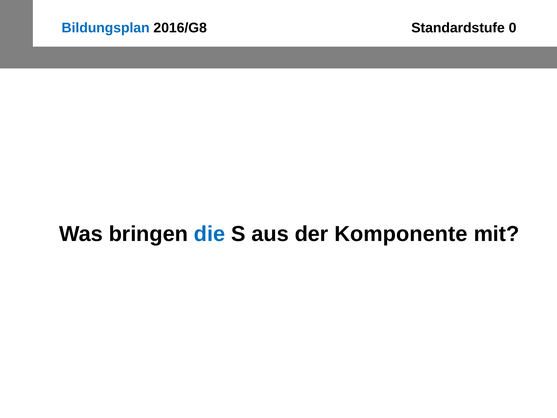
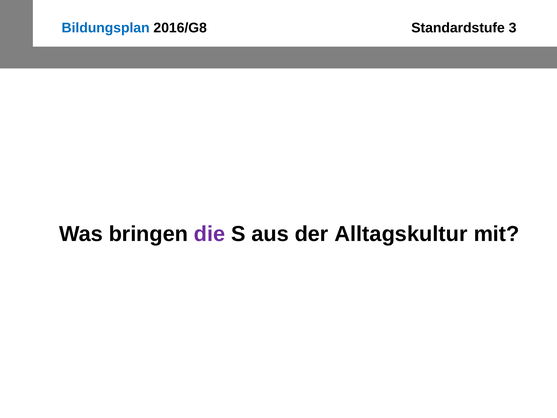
0: 0 -> 3 (513, 28)
die colour: blue -> purple (210, 234)
Komponente: Komponente -> Alltagskultur (401, 234)
